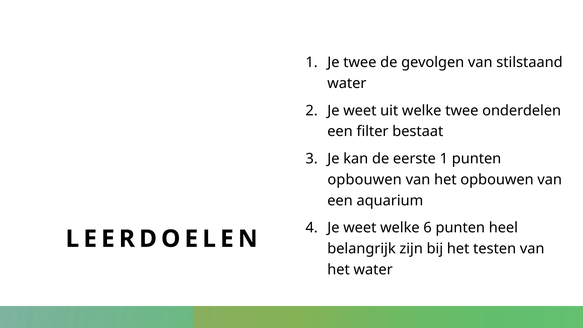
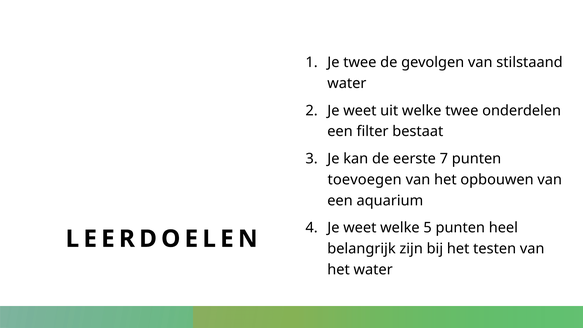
eerste 1: 1 -> 7 (444, 159)
opbouwen: opbouwen -> toevoegen (365, 180)
6: 6 -> 5 (428, 228)
